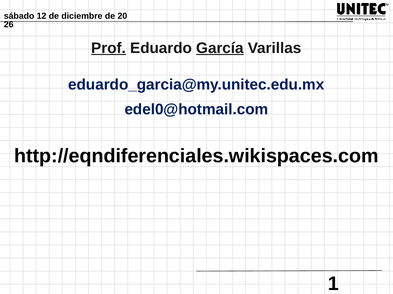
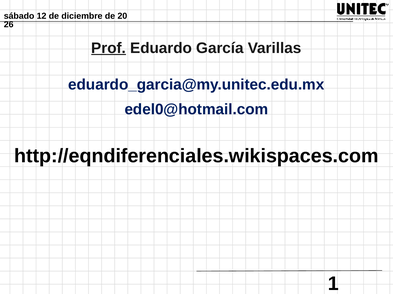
García underline: present -> none (220, 48)
